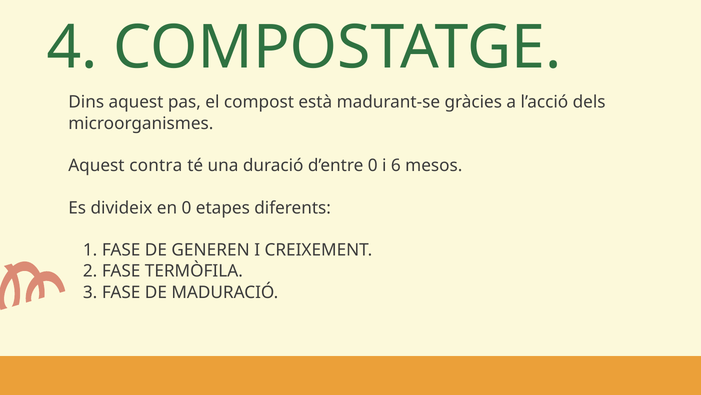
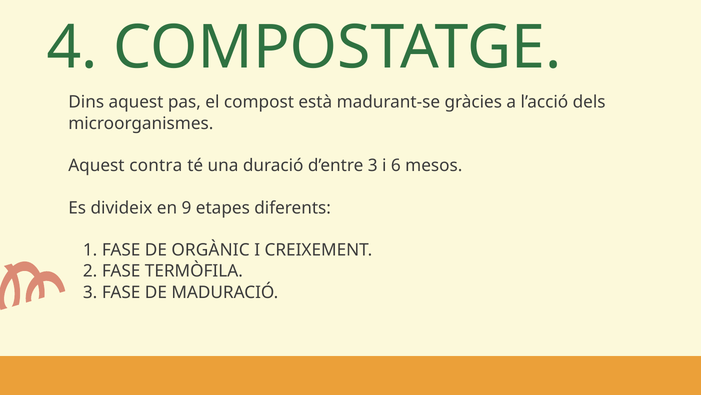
d’entre 0: 0 -> 3 (373, 165)
en 0: 0 -> 9 (186, 208)
GENEREN: GENEREN -> ORGÀNIC (211, 250)
